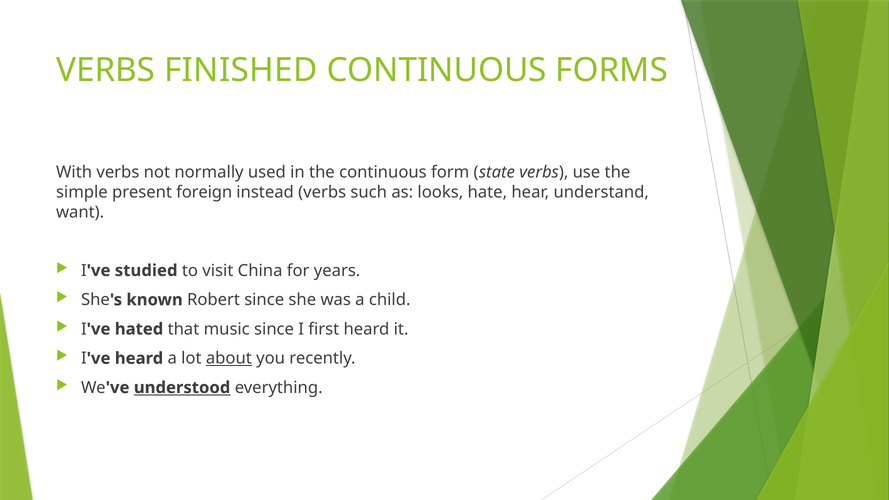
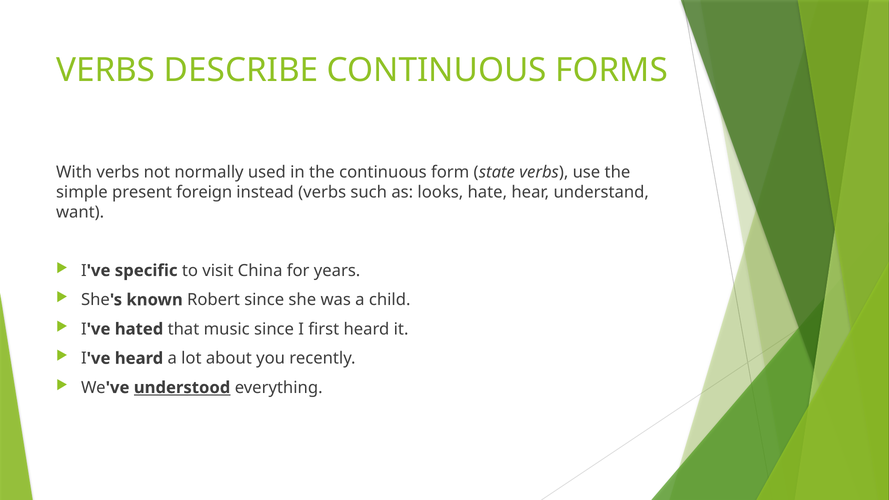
FINISHED: FINISHED -> DESCRIBE (241, 70)
studied: studied -> specific (146, 271)
about underline: present -> none (229, 358)
